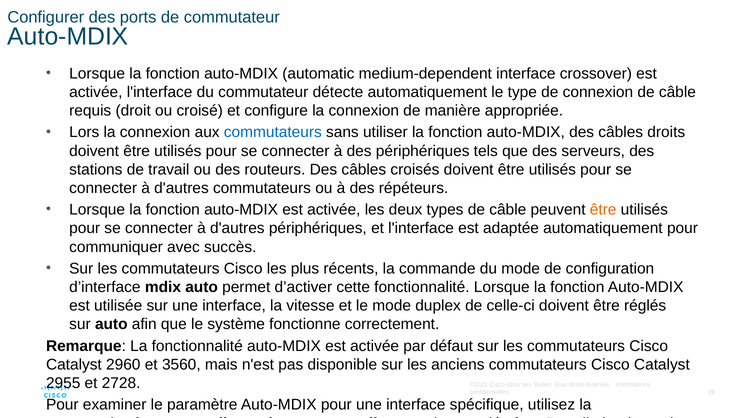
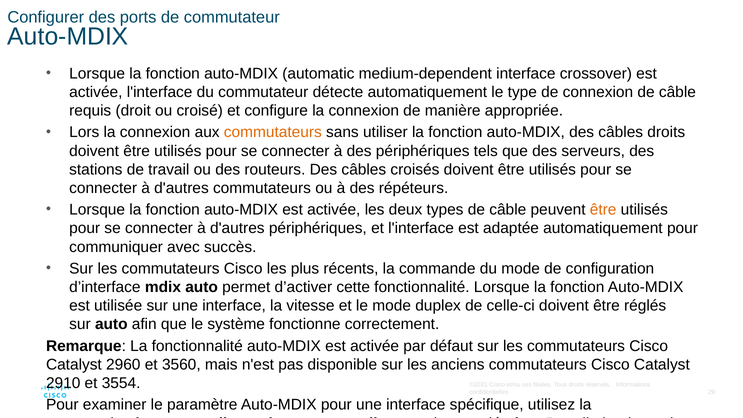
commutateurs colour: blue -> orange (273, 132)
2955: 2955 -> 2910 (63, 383)
2728: 2728 -> 3554 (121, 383)
